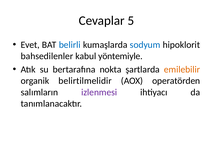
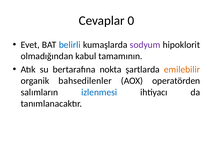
5: 5 -> 0 (131, 21)
sodyum colour: blue -> purple (145, 45)
bahsedilenler: bahsedilenler -> olmadığından (47, 56)
yöntemiyle: yöntemiyle -> tamamının (120, 56)
belirtilmelidir: belirtilmelidir -> bahsedilenler (85, 81)
izlenmesi colour: purple -> blue (99, 92)
